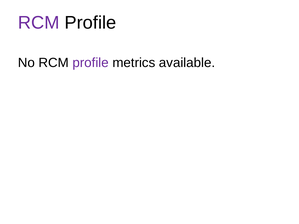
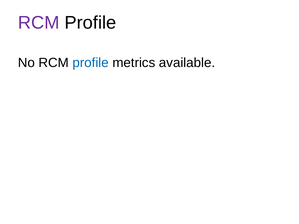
profile colour: purple -> blue (91, 63)
